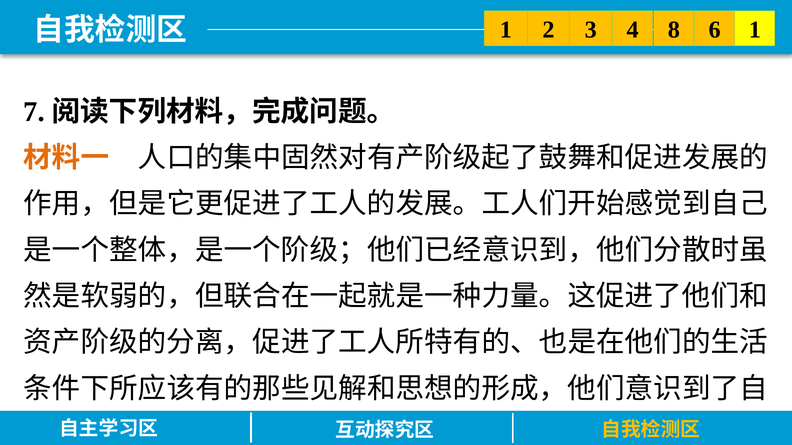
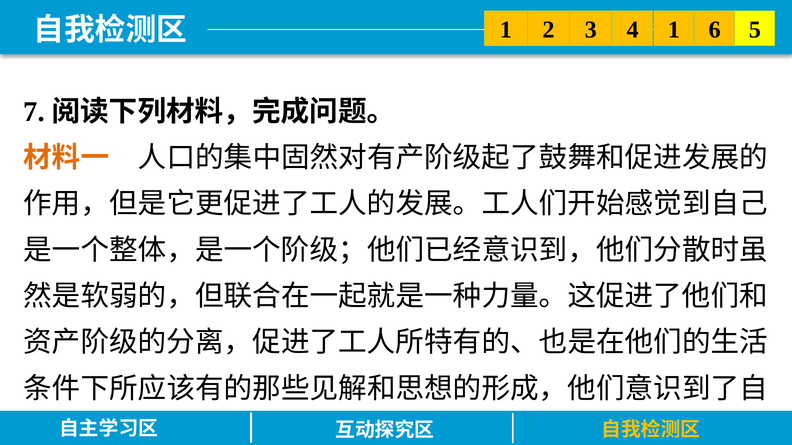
3 8: 8 -> 1 (674, 30)
4 1: 1 -> 5 (755, 30)
